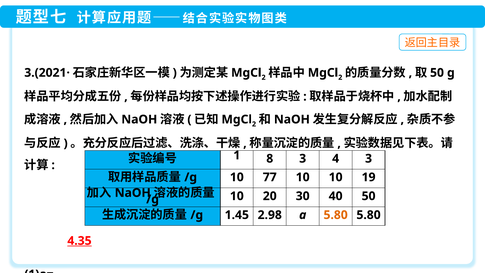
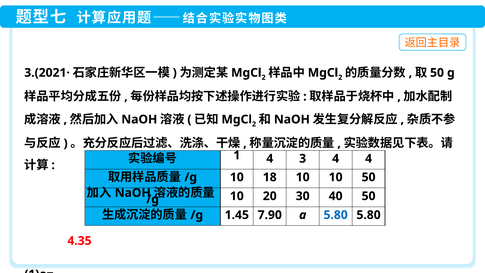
1 8: 8 -> 4 (270, 158)
4 3: 3 -> 4 (369, 158)
77: 77 -> 18 (270, 177)
10 19: 19 -> 50 (369, 177)
2.98: 2.98 -> 7.90 (270, 215)
5.80 colour: orange -> blue (336, 215)
4.35 underline: present -> none (79, 241)
